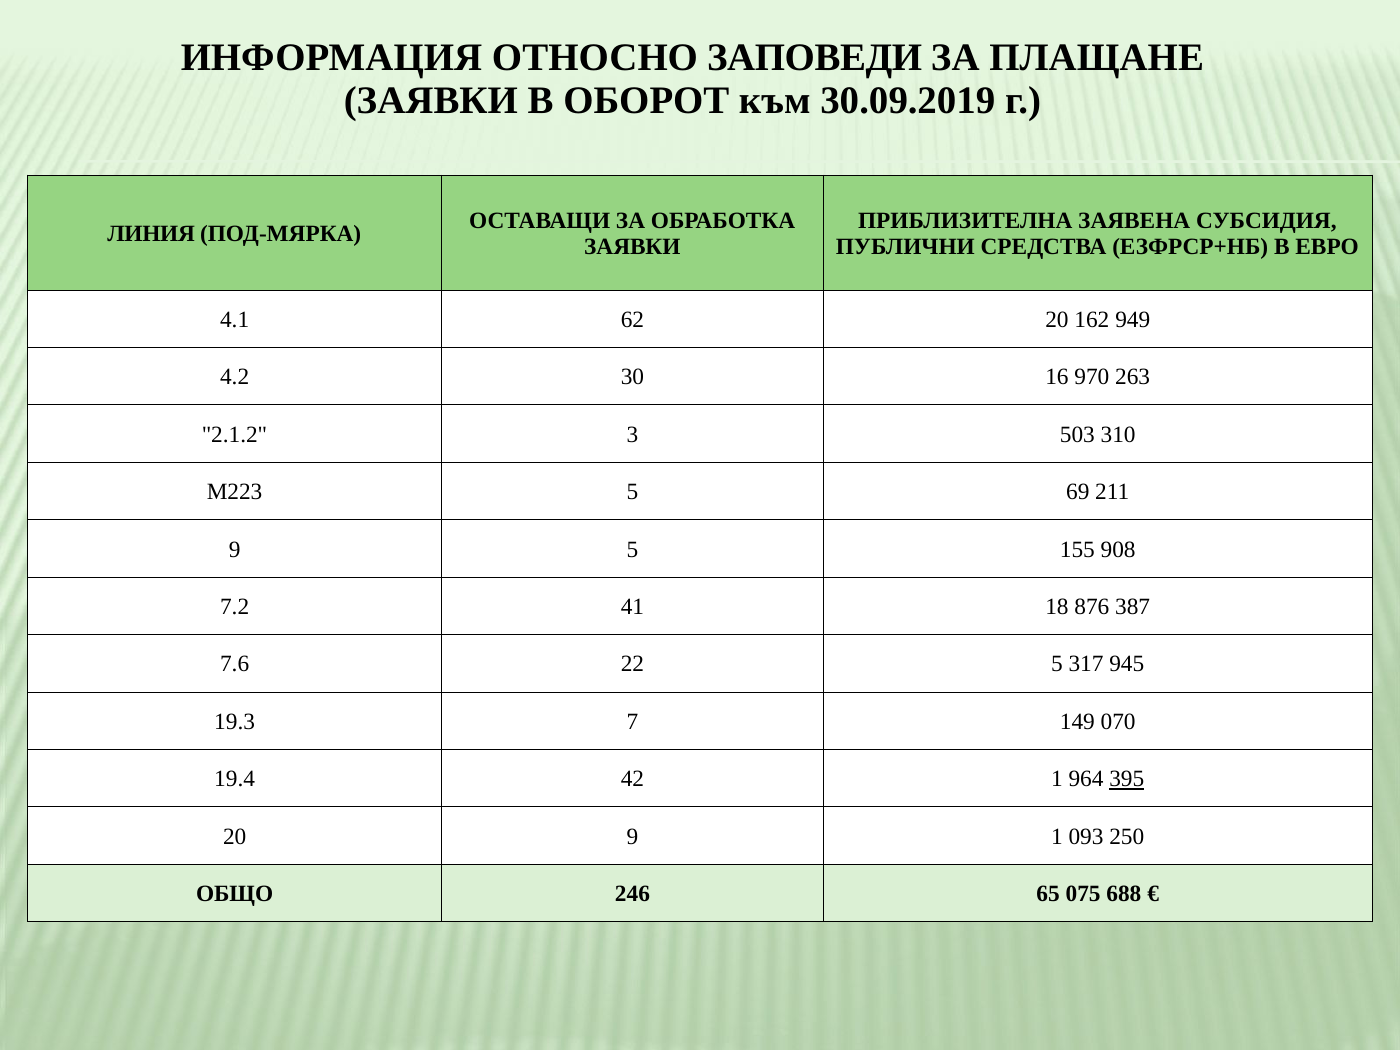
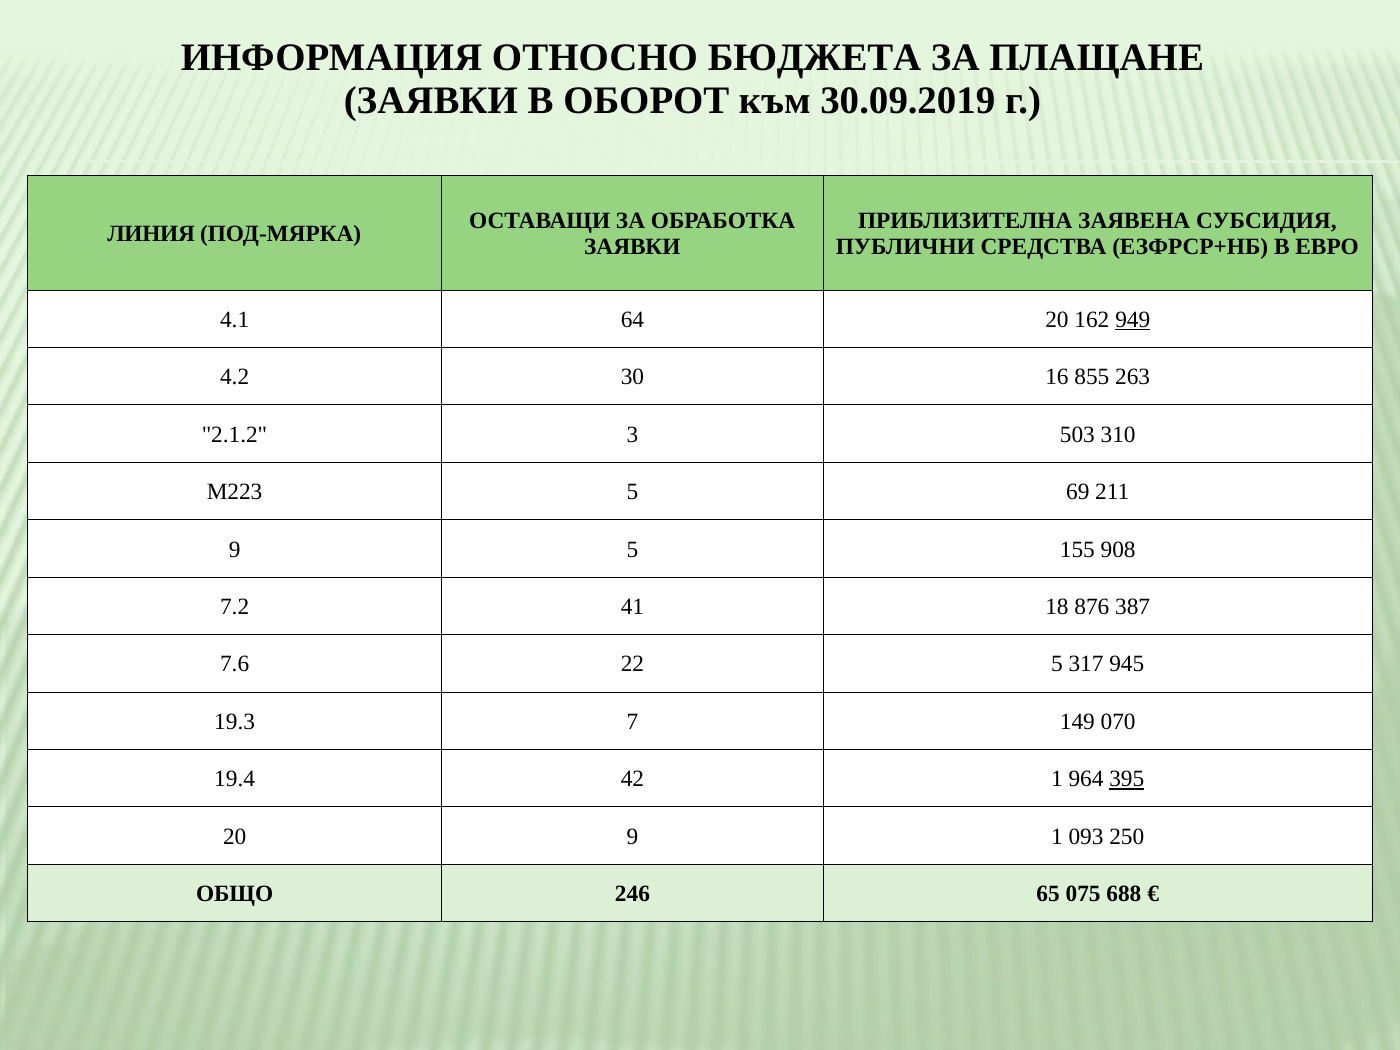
ЗАПОВЕДИ: ЗАПОВЕДИ -> БЮДЖЕТА (814, 58)
62: 62 -> 64 (632, 320)
949 underline: none -> present (1133, 320)
970: 970 -> 855 (1092, 377)
